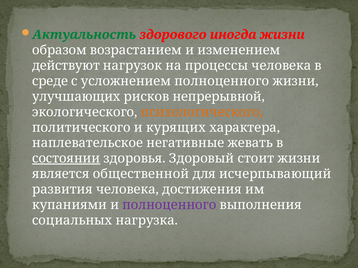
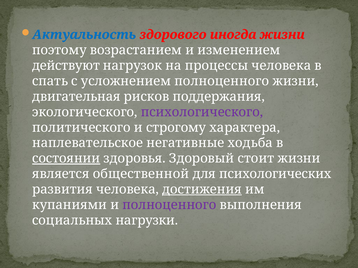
Актуальность colour: green -> blue (84, 35)
образом: образом -> поэтому (59, 50)
среде: среде -> спать (50, 81)
улучшающих: улучшающих -> двигательная (76, 97)
непрерывной: непрерывной -> поддержания (219, 97)
психологического colour: orange -> purple (202, 112)
курящих: курящих -> строгому (176, 128)
жевать: жевать -> ходьба (250, 143)
исчерпывающий: исчерпывающий -> психологических (275, 174)
достижения underline: none -> present (202, 190)
нагрузка: нагрузка -> нагрузки (147, 221)
